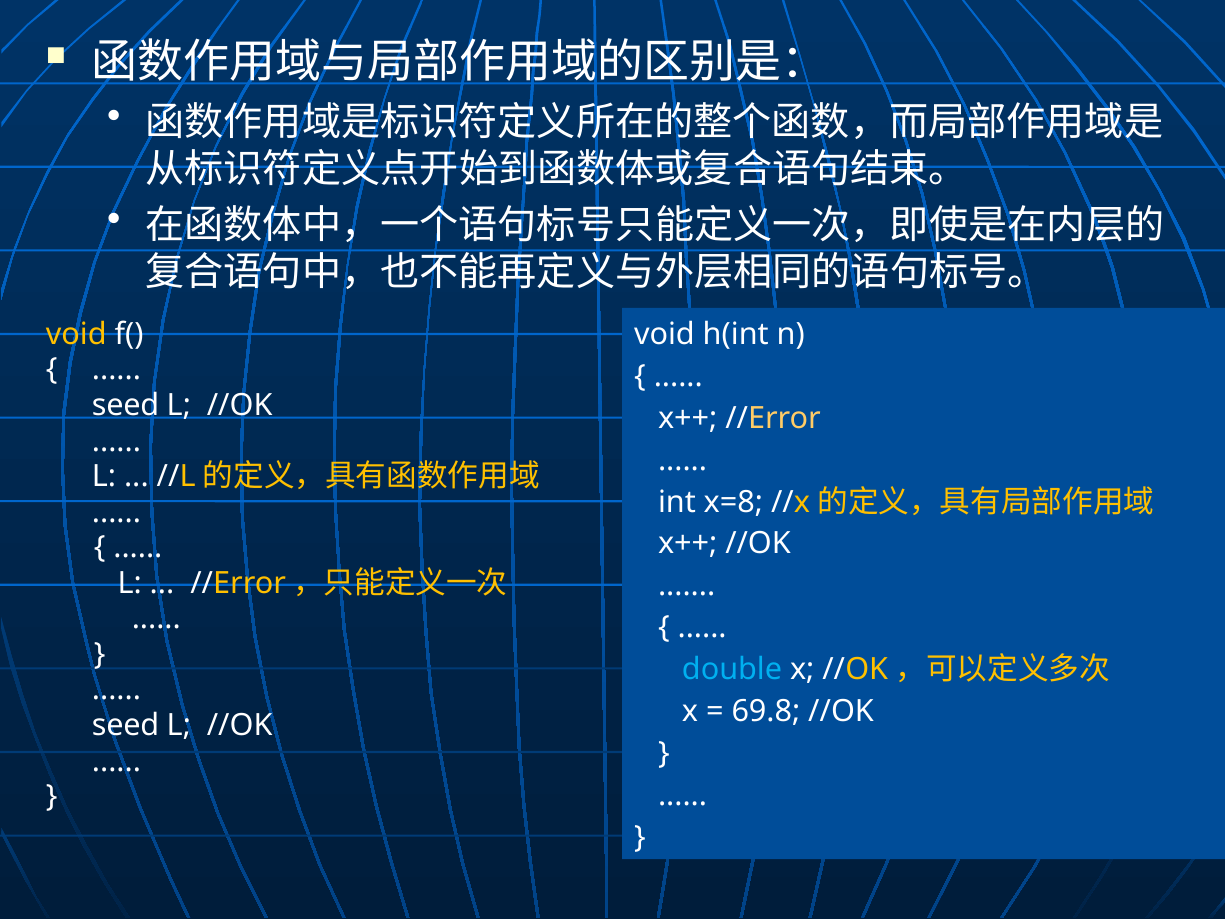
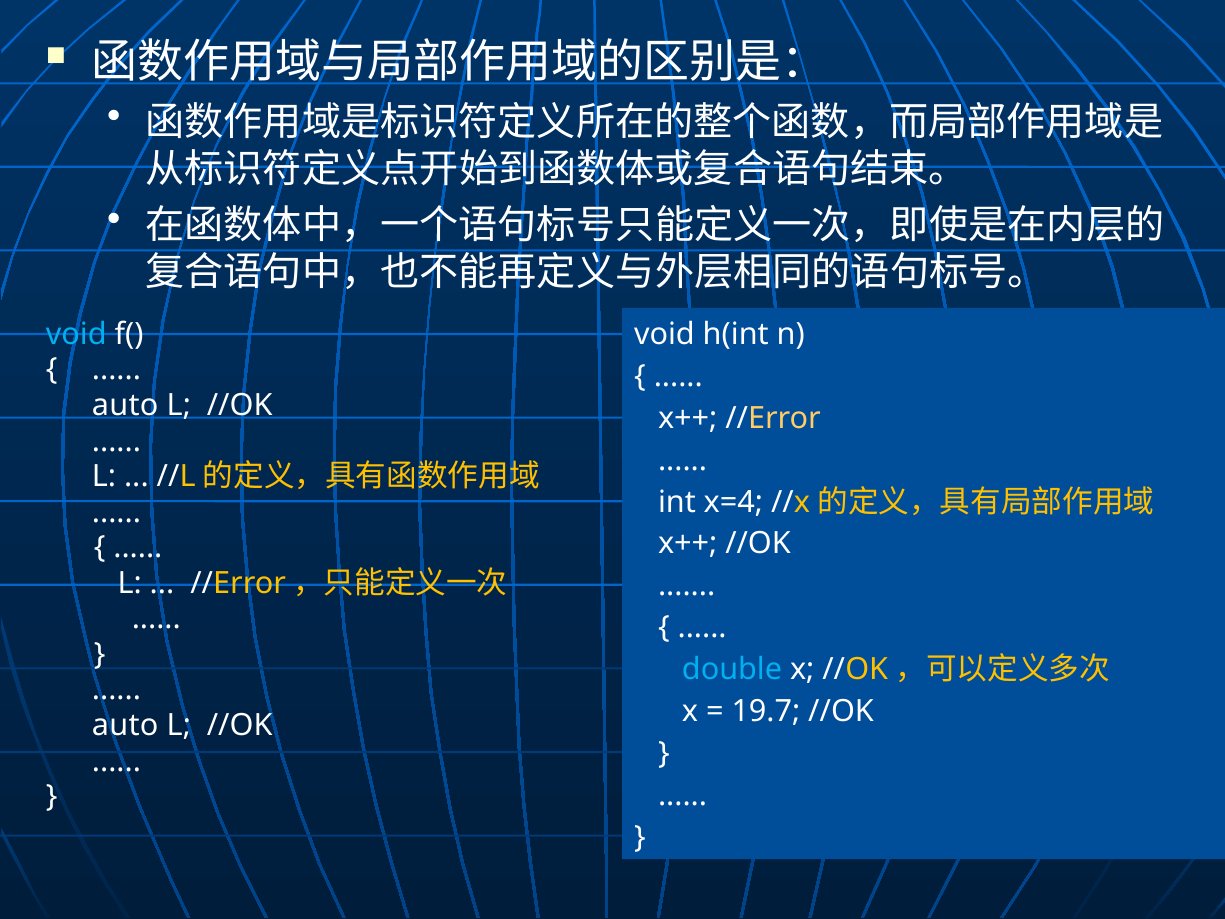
void colour: yellow -> light blue (76, 334)
seed: seed -> auto (125, 405)
x=8: x=8 -> x=4 (733, 502)
69.8: 69.8 -> 19.7 (766, 711)
seed: seed -> auto (125, 725)
